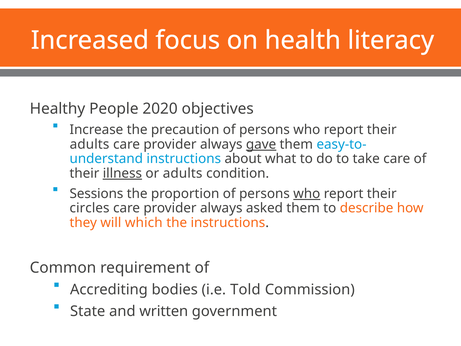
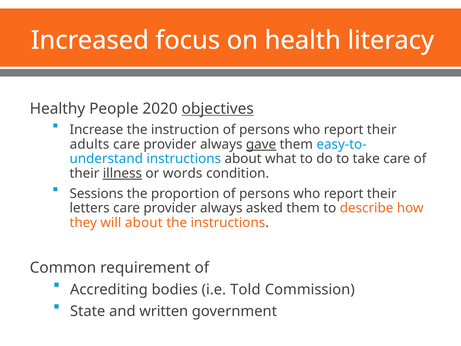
objectives underline: none -> present (218, 109)
precaution: precaution -> instruction (185, 130)
or adults: adults -> words (183, 173)
who underline: present -> none (307, 194)
circles: circles -> letters (90, 208)
will which: which -> about (144, 223)
